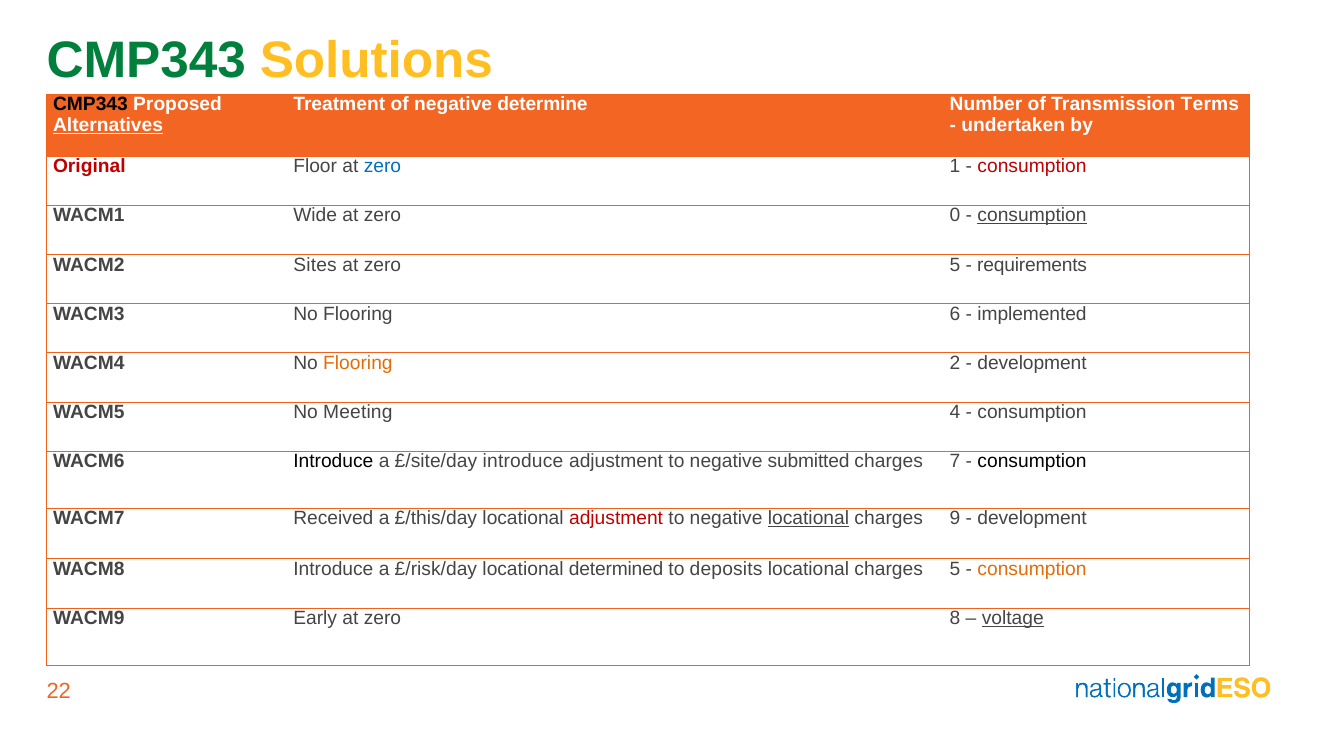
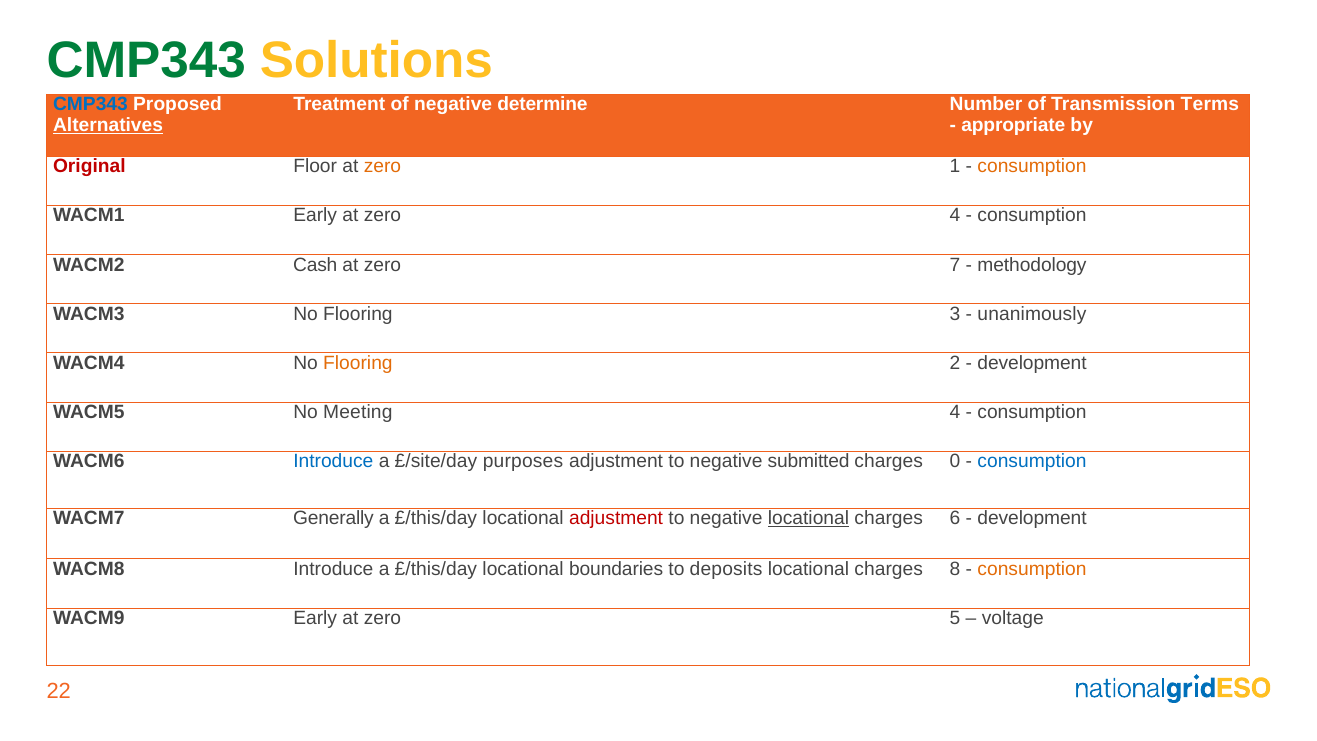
CMP343 colour: black -> blue (90, 104)
undertaken: undertaken -> appropriate (1013, 125)
zero colour: blue -> orange (382, 166)
consumption colour: red -> orange (1032, 166)
WACM1 Wide: Wide -> Early (315, 215)
zero 0: 0 -> 4 (955, 215)
consumption underline: present -> none (1032, 215)
Sites: Sites -> Cash (315, 265)
zero 5: 5 -> 7 (955, 265)
requirements: requirements -> methodology (1032, 265)
6: 6 -> 3 (955, 314)
implemented: implemented -> unanimously (1032, 314)
Introduce colour: black -> blue (333, 461)
£/site/day introduce: introduce -> purposes (523, 461)
7: 7 -> 0 (955, 461)
consumption colour: black -> blue (1032, 461)
Received: Received -> Generally (333, 518)
9: 9 -> 6 (955, 518)
Introduce a £/risk/day: £/risk/day -> £/this/day (436, 569)
determined: determined -> boundaries (616, 569)
charges 5: 5 -> 8 (955, 569)
8: 8 -> 5 (955, 618)
voltage underline: present -> none (1013, 618)
